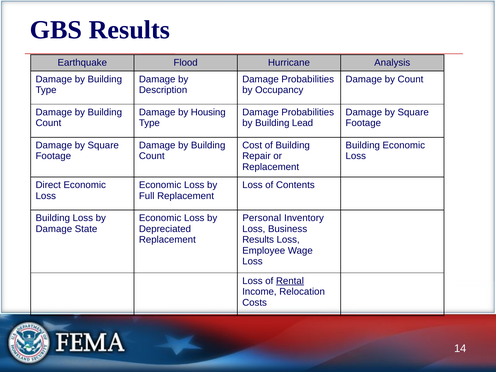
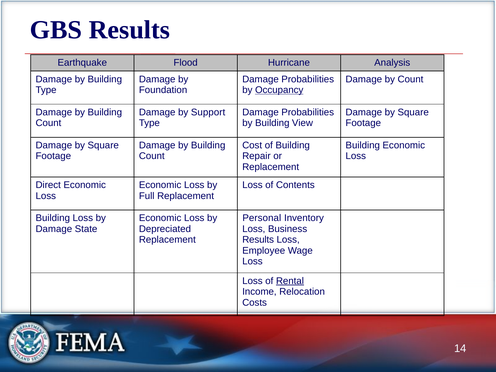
Description: Description -> Foundation (163, 90)
Occupancy underline: none -> present (279, 90)
Housing: Housing -> Support (208, 112)
Lead: Lead -> View (302, 123)
